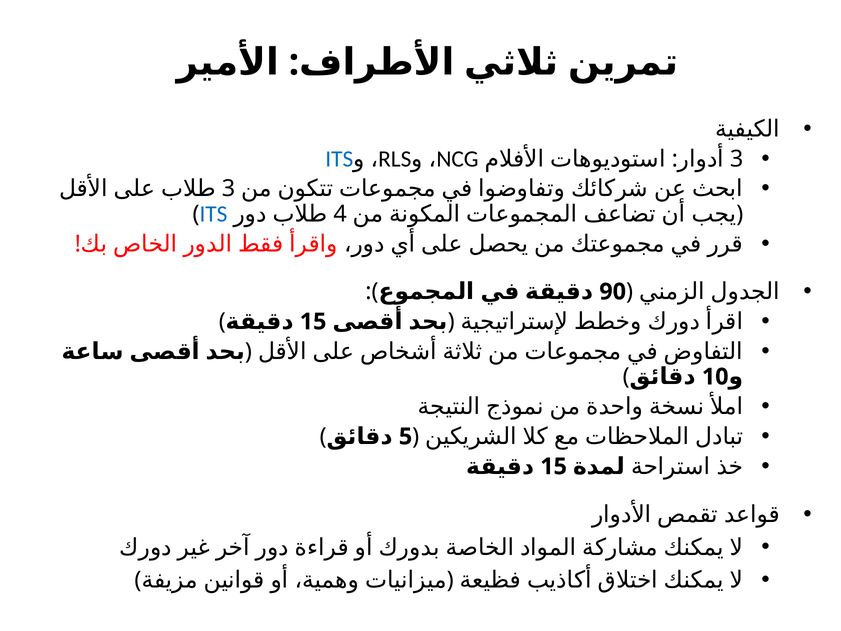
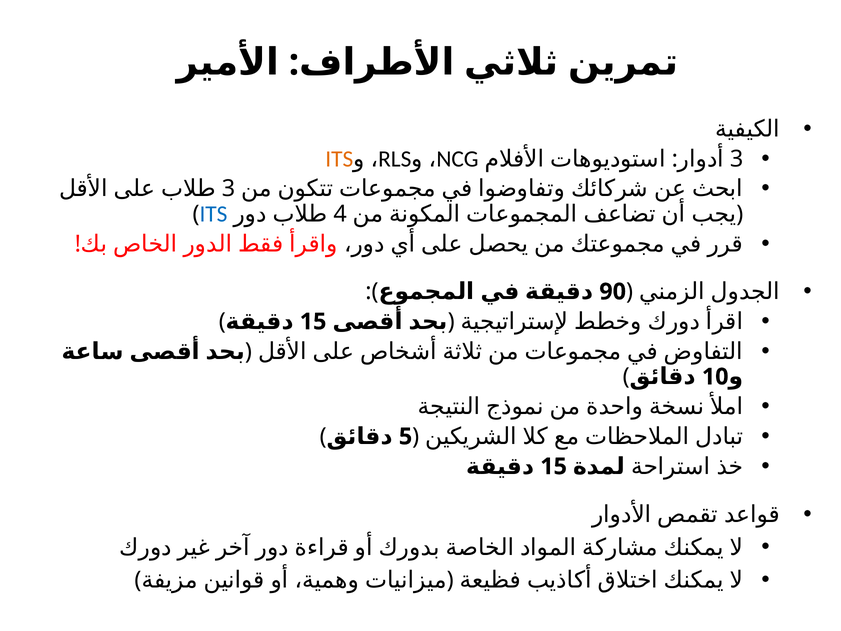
ITS colour: blue -> orange (339, 159)
